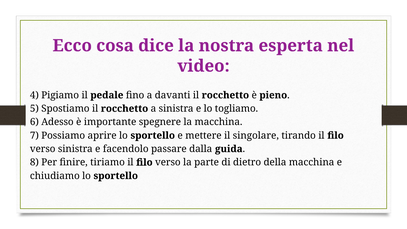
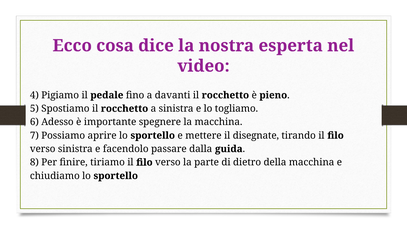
singolare: singolare -> disegnate (256, 135)
